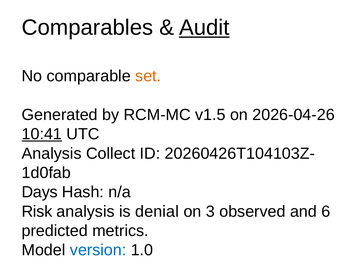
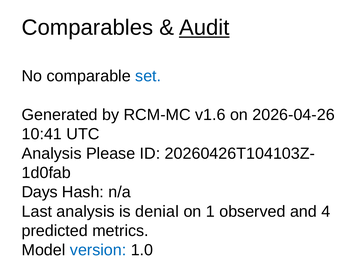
set colour: orange -> blue (148, 76)
v1.5: v1.5 -> v1.6 (210, 115)
10:41 underline: present -> none (42, 134)
Collect: Collect -> Please (111, 153)
Risk: Risk -> Last (37, 211)
3: 3 -> 1 (210, 211)
6: 6 -> 4 (326, 211)
